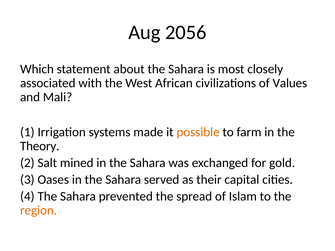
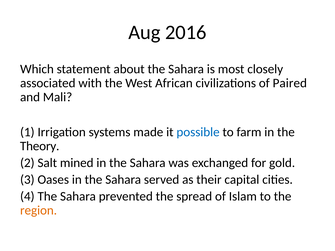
2056: 2056 -> 2016 (186, 32)
Values: Values -> Paired (290, 83)
possible colour: orange -> blue (198, 132)
